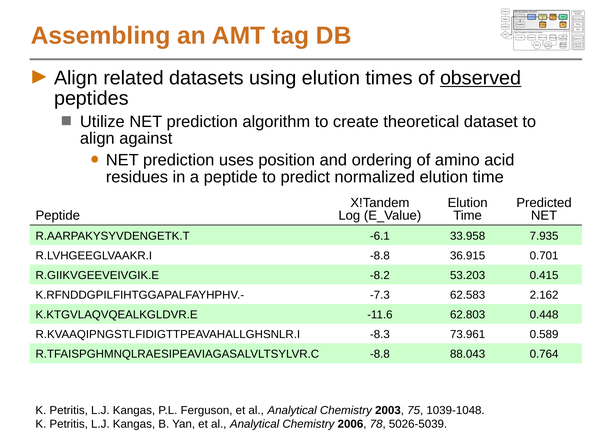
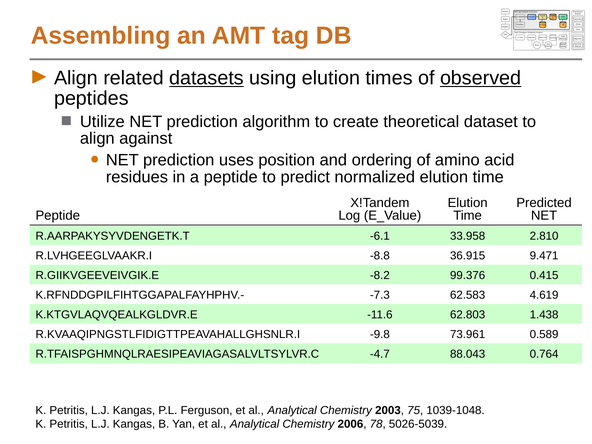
datasets underline: none -> present (206, 78)
7.935: 7.935 -> 2.810 (544, 236)
0.701: 0.701 -> 9.471 (544, 256)
53.203: 53.203 -> 99.376 (468, 275)
2.162: 2.162 -> 4.619 (544, 295)
0.448: 0.448 -> 1.438 (544, 315)
-8.3: -8.3 -> -9.8 (380, 334)
R.TFAISPGHMNQLRAESIPEAVIAGASALVLTSYLVR.C -8.8: -8.8 -> -4.7 (380, 354)
